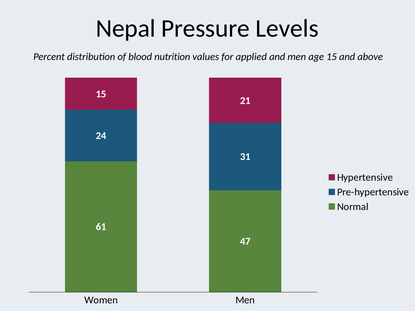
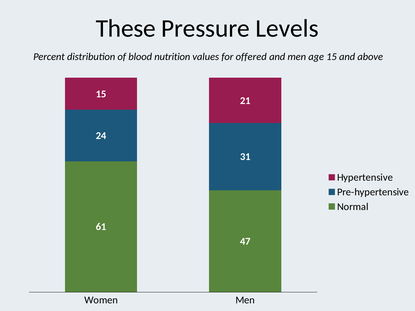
Nepal: Nepal -> These (126, 28)
applied: applied -> offered (251, 57)
